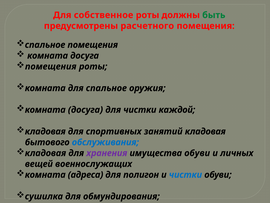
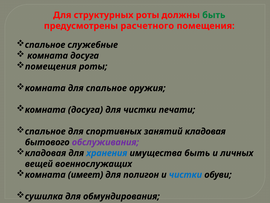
собственное: собственное -> структурных (104, 15)
спальное помещения: помещения -> служебные (93, 45)
каждой: каждой -> печати (177, 110)
кладовая: кладовая -> спальное (45, 131)
обслуживания colour: blue -> purple (105, 142)
хранения colour: purple -> blue (107, 153)
имущества обуви: обуви -> быть (197, 153)
адреса: адреса -> имеет (86, 174)
